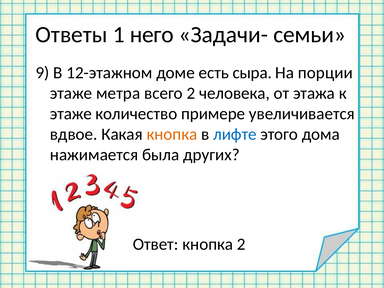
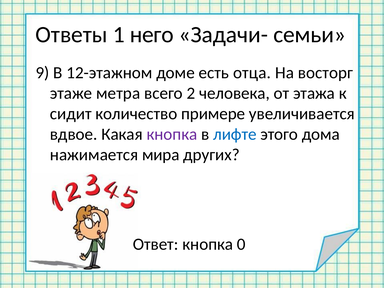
сыра: сыра -> отца (252, 73)
порции: порции -> восторг (325, 73)
этаже: этаже -> сидит (71, 114)
кнопка colour: orange -> purple (172, 134)
была: была -> мира (161, 155)
кнопка 2: 2 -> 0 (241, 244)
